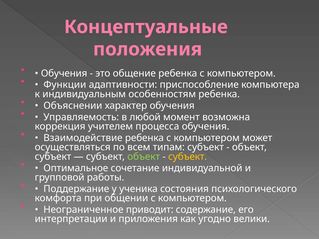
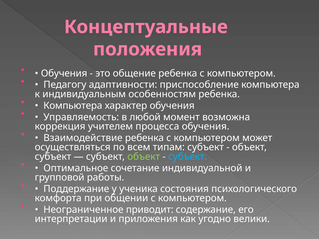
Функции: Функции -> Педагогу (65, 85)
Объяснении: Объяснении -> Компьютера (73, 106)
субъект colour: yellow -> light blue (188, 157)
